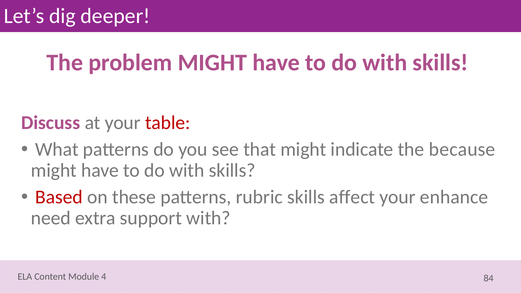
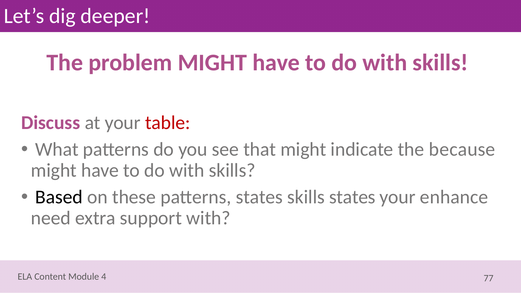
Based colour: red -> black (59, 197)
patterns rubric: rubric -> states (259, 197)
skills affect: affect -> states (352, 197)
84: 84 -> 77 (489, 278)
